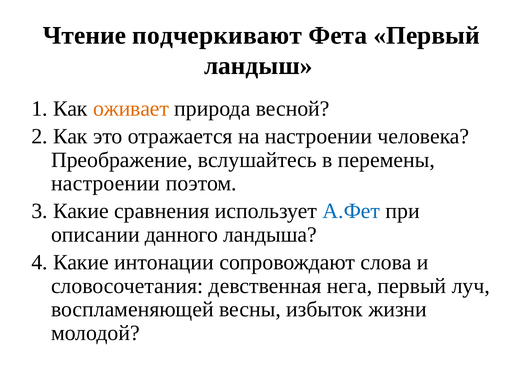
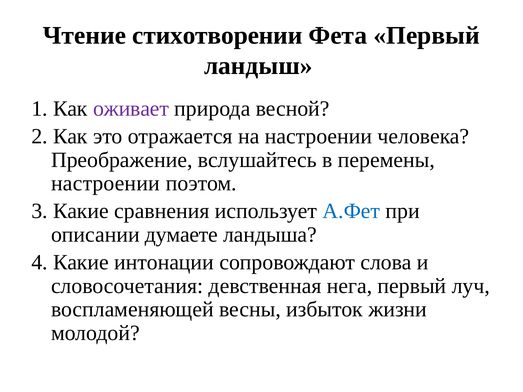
подчеркивают: подчеркивают -> стихотворении (217, 35)
оживает colour: orange -> purple (131, 109)
данного: данного -> думаете (181, 235)
